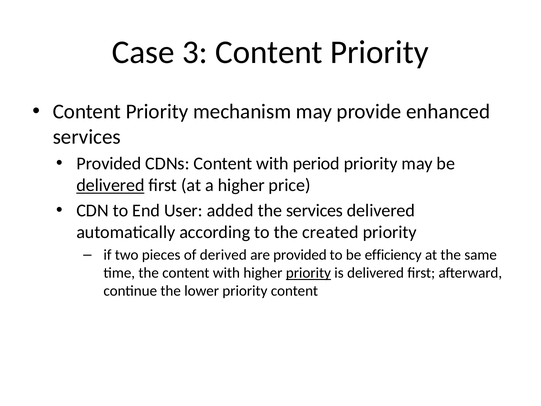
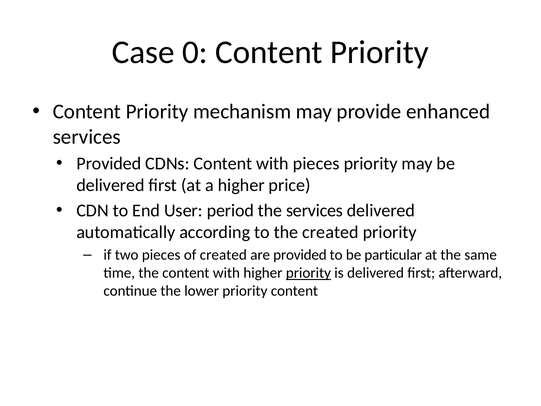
3: 3 -> 0 (195, 52)
with period: period -> pieces (316, 164)
delivered underline: present -> none (110, 185)
added: added -> period (230, 210)
of derived: derived -> created (223, 255)
efficiency: efficiency -> particular (393, 255)
